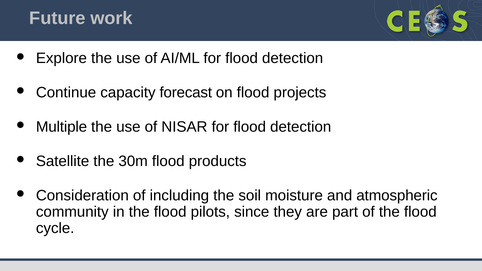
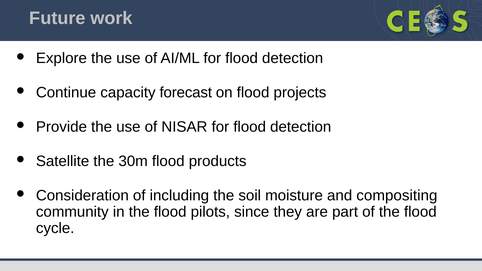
Multiple: Multiple -> Provide (61, 127)
atmospheric: atmospheric -> compositing (397, 196)
